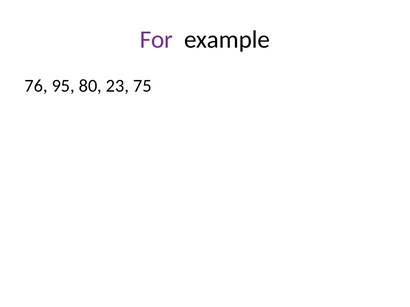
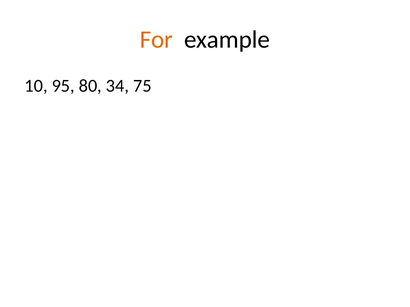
For colour: purple -> orange (156, 40)
76: 76 -> 10 (36, 86)
23: 23 -> 34 (117, 86)
